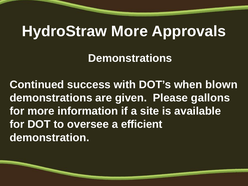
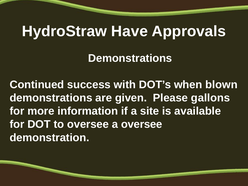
HydroStraw More: More -> Have (130, 31)
a efficient: efficient -> oversee (142, 124)
